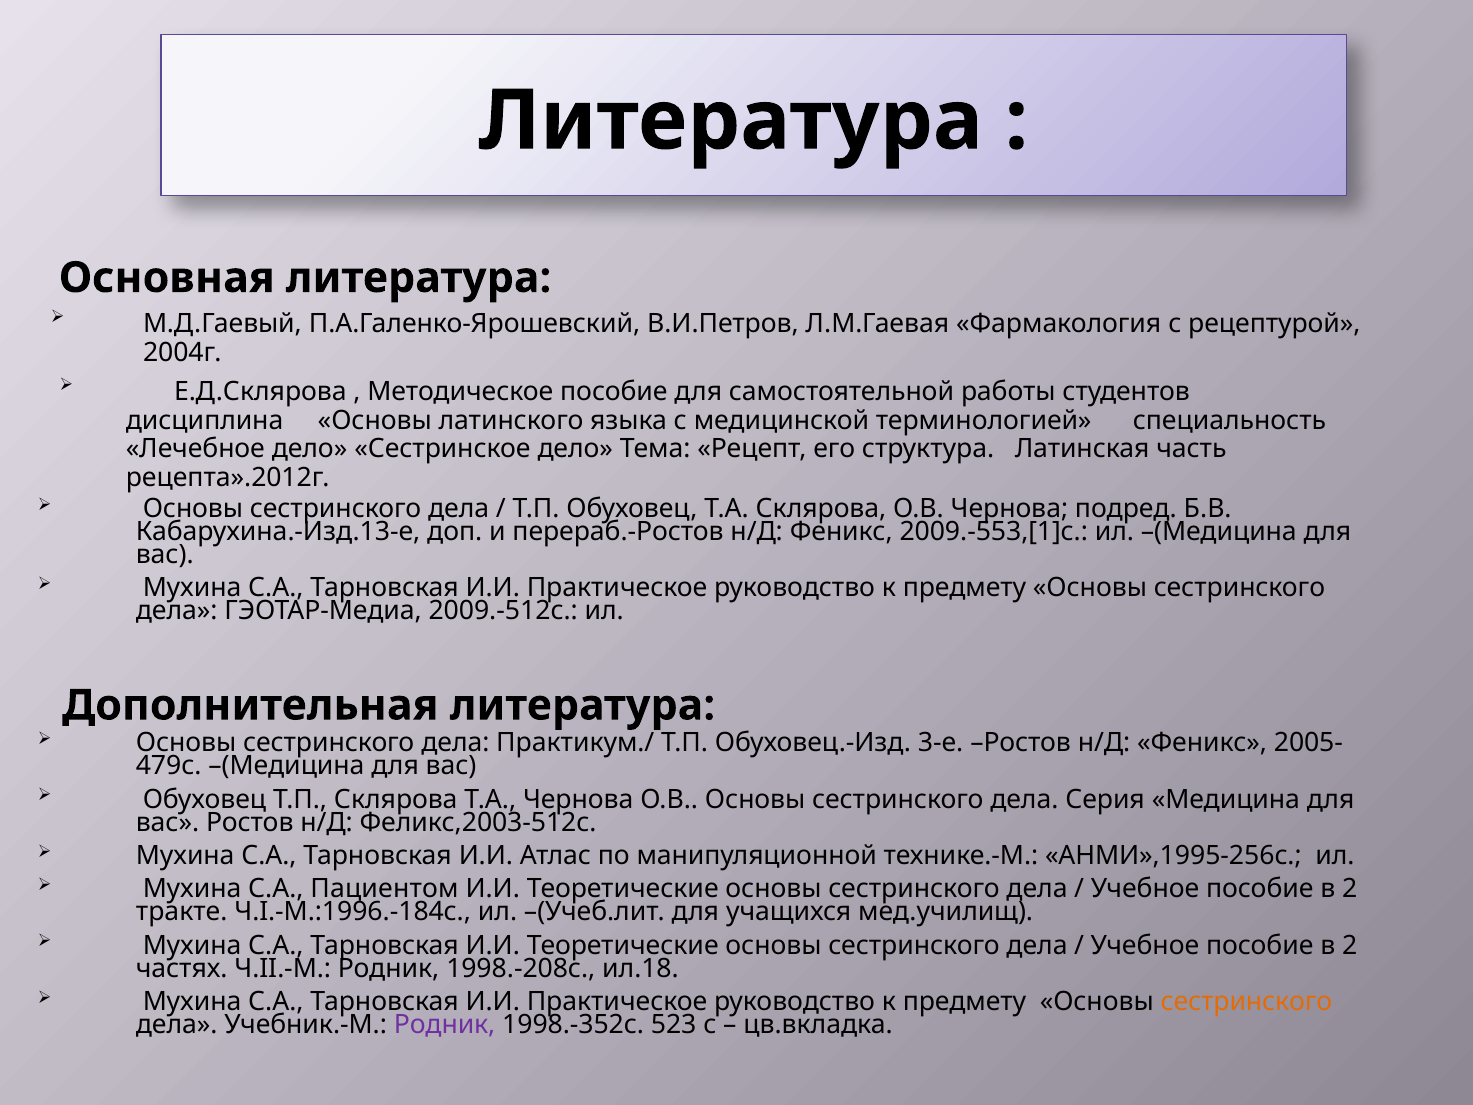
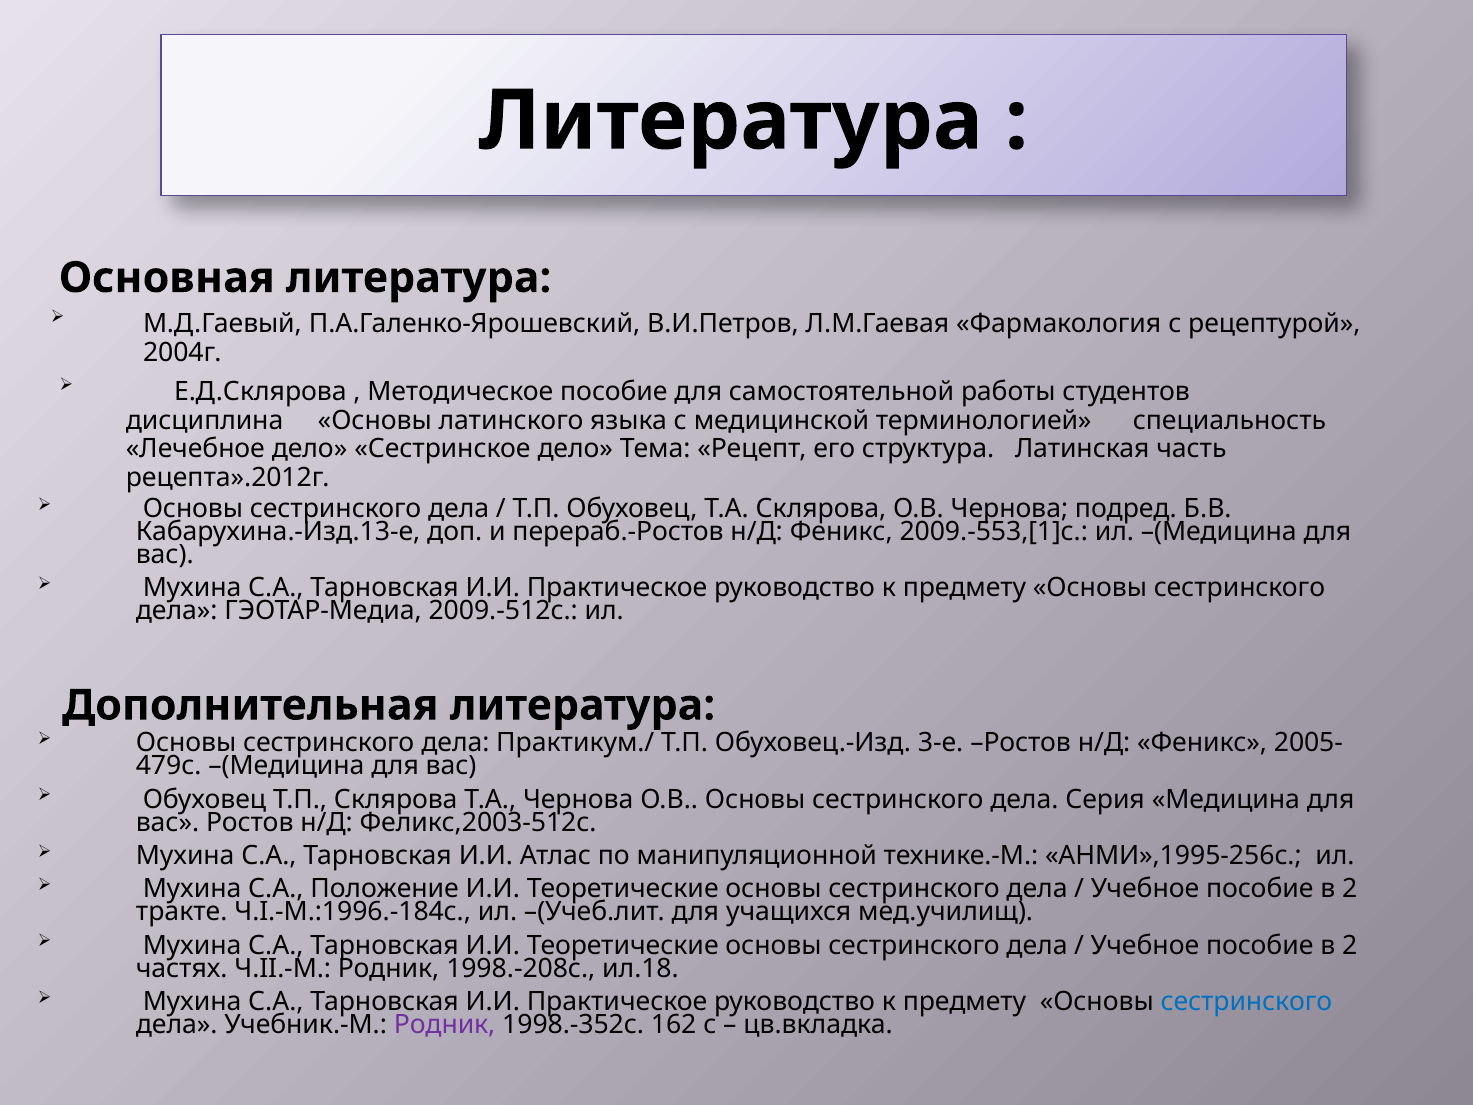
Пациентом: Пациентом -> Положение (385, 889)
сестринского colour: orange -> blue (1246, 1002)
523: 523 -> 162 (674, 1025)
